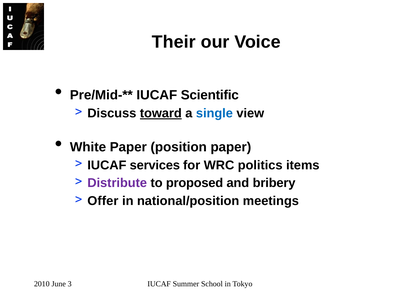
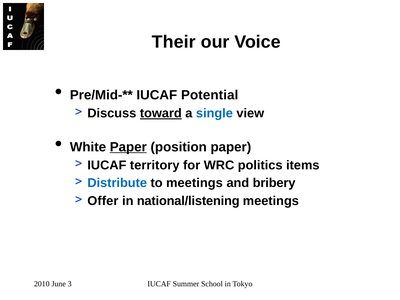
Scientific: Scientific -> Potential (210, 95)
Paper underline: none -> present (128, 147)
services: services -> territory (155, 165)
Distribute colour: purple -> blue (117, 183)
to proposed: proposed -> meetings (194, 183)
national/position: national/position -> national/listening (188, 201)
